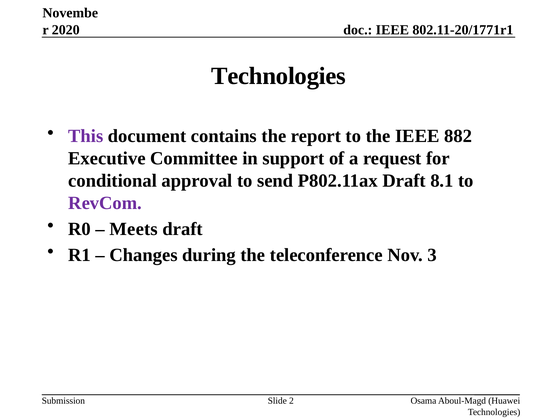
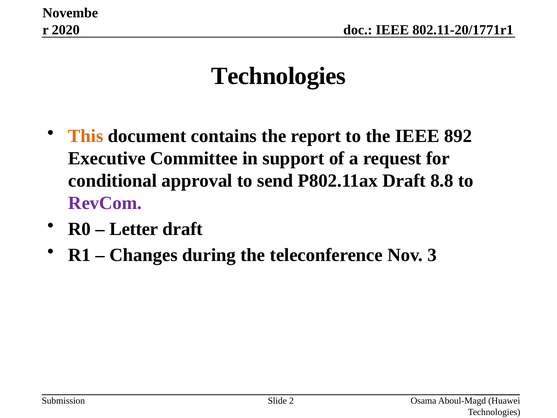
This colour: purple -> orange (86, 136)
882: 882 -> 892 (458, 136)
8.1: 8.1 -> 8.8 (442, 180)
Meets: Meets -> Letter (134, 229)
